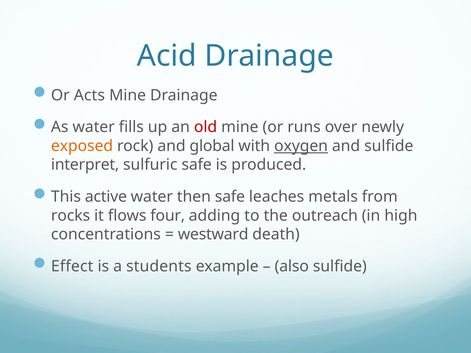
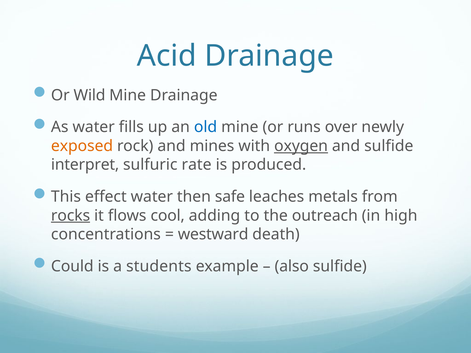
Acts: Acts -> Wild (90, 95)
old colour: red -> blue (206, 127)
global: global -> mines (212, 146)
sulfuric safe: safe -> rate (197, 165)
active: active -> effect (106, 197)
rocks underline: none -> present (71, 216)
four: four -> cool (168, 216)
Effect: Effect -> Could (72, 266)
